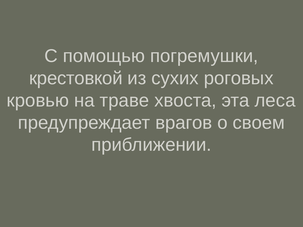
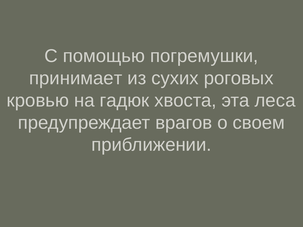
крестовкой: крестовкой -> принимает (76, 78)
траве: траве -> гадюк (125, 101)
